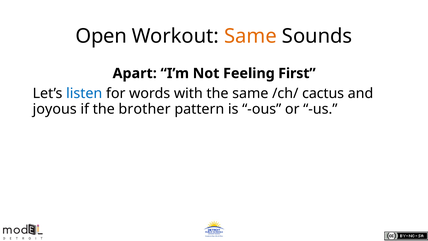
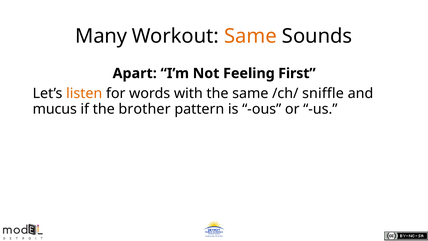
Open: Open -> Many (101, 36)
listen colour: blue -> orange (84, 93)
cactus: cactus -> sniffle (323, 93)
joyous: joyous -> mucus (55, 109)
